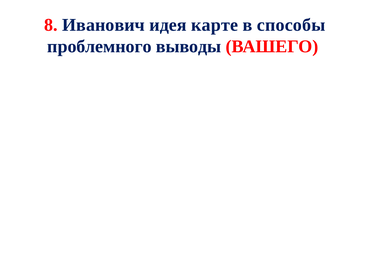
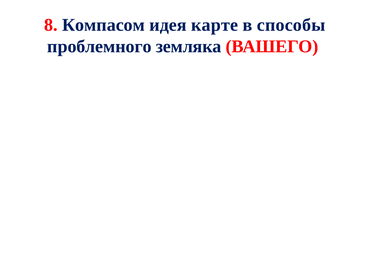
Иванович: Иванович -> Компасом (104, 25)
выводы: выводы -> земляка (189, 47)
